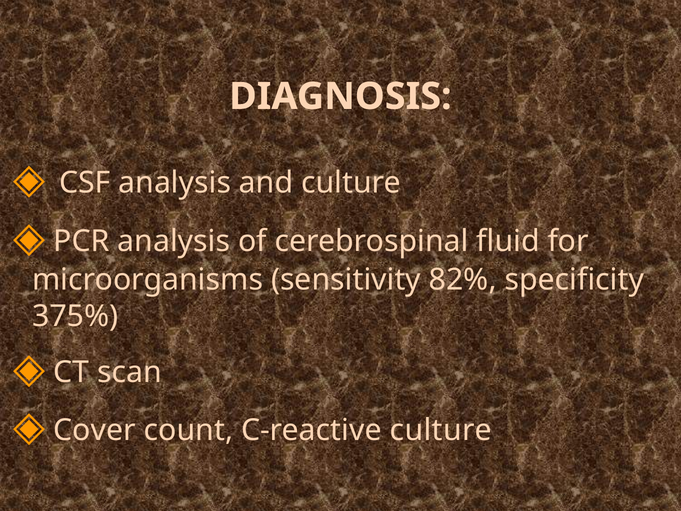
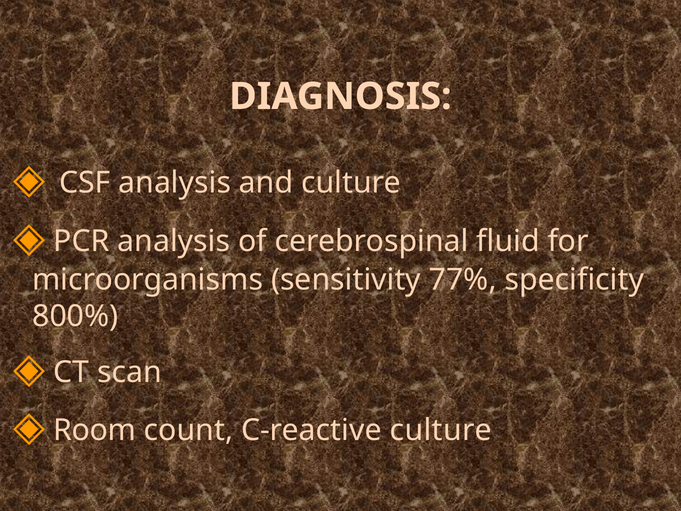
82%: 82% -> 77% (463, 280)
375%: 375% -> 800% (75, 316)
Cover: Cover -> Room (95, 430)
